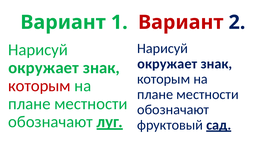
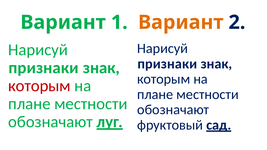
Вариант colour: red -> orange (181, 22)
окружает: окружает -> признаки (167, 64)
окружает: окружает -> признаки (44, 68)
